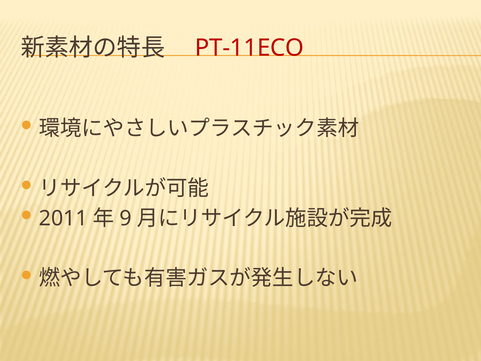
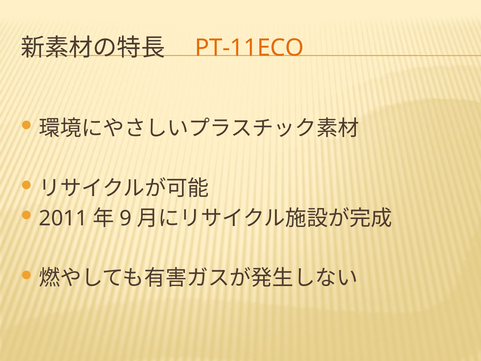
PT-11ECO colour: red -> orange (249, 48)
